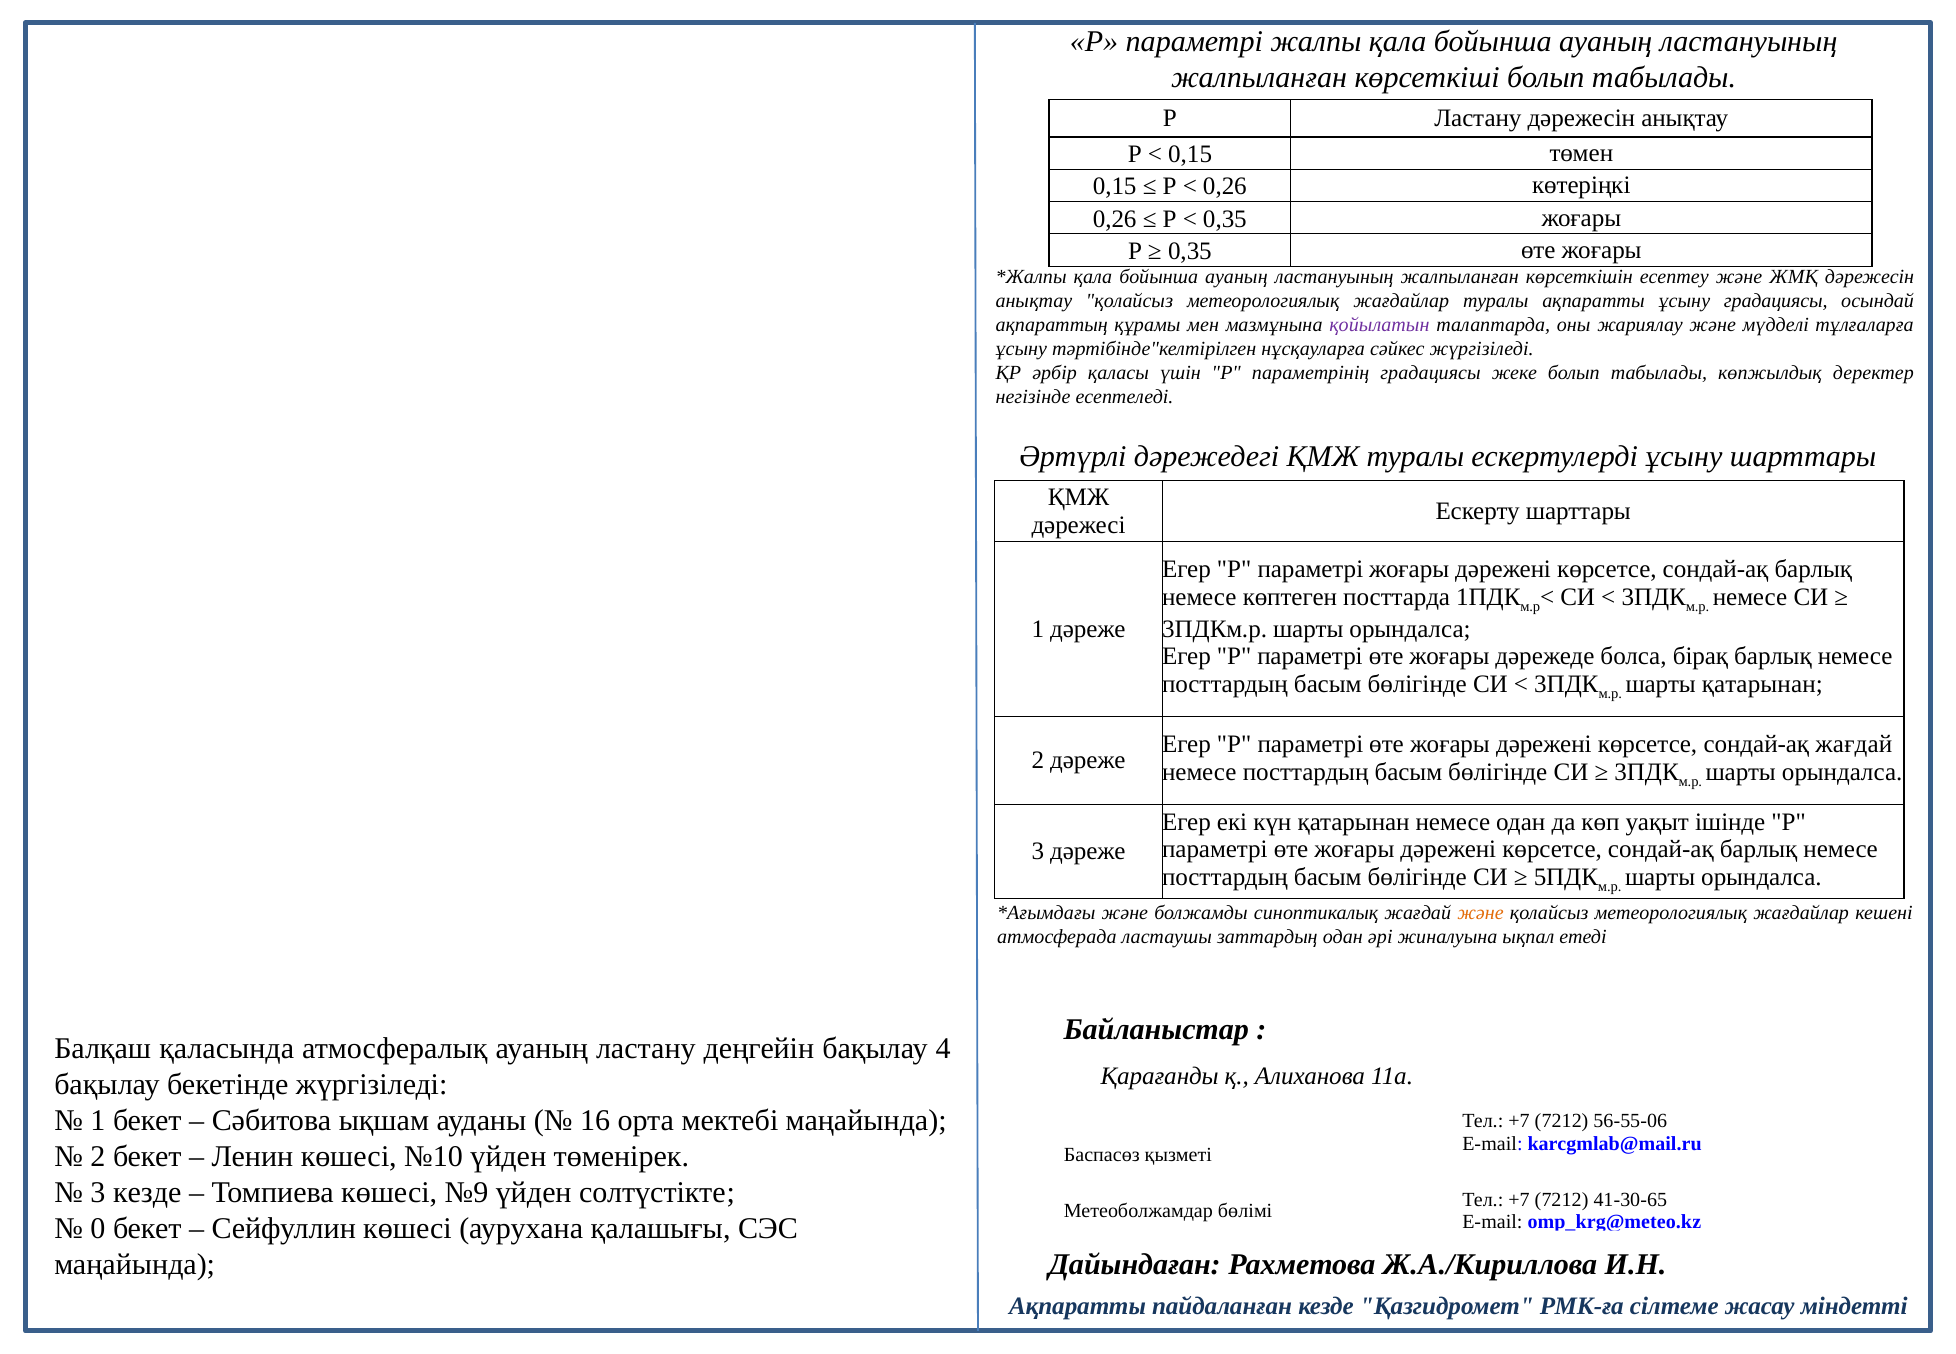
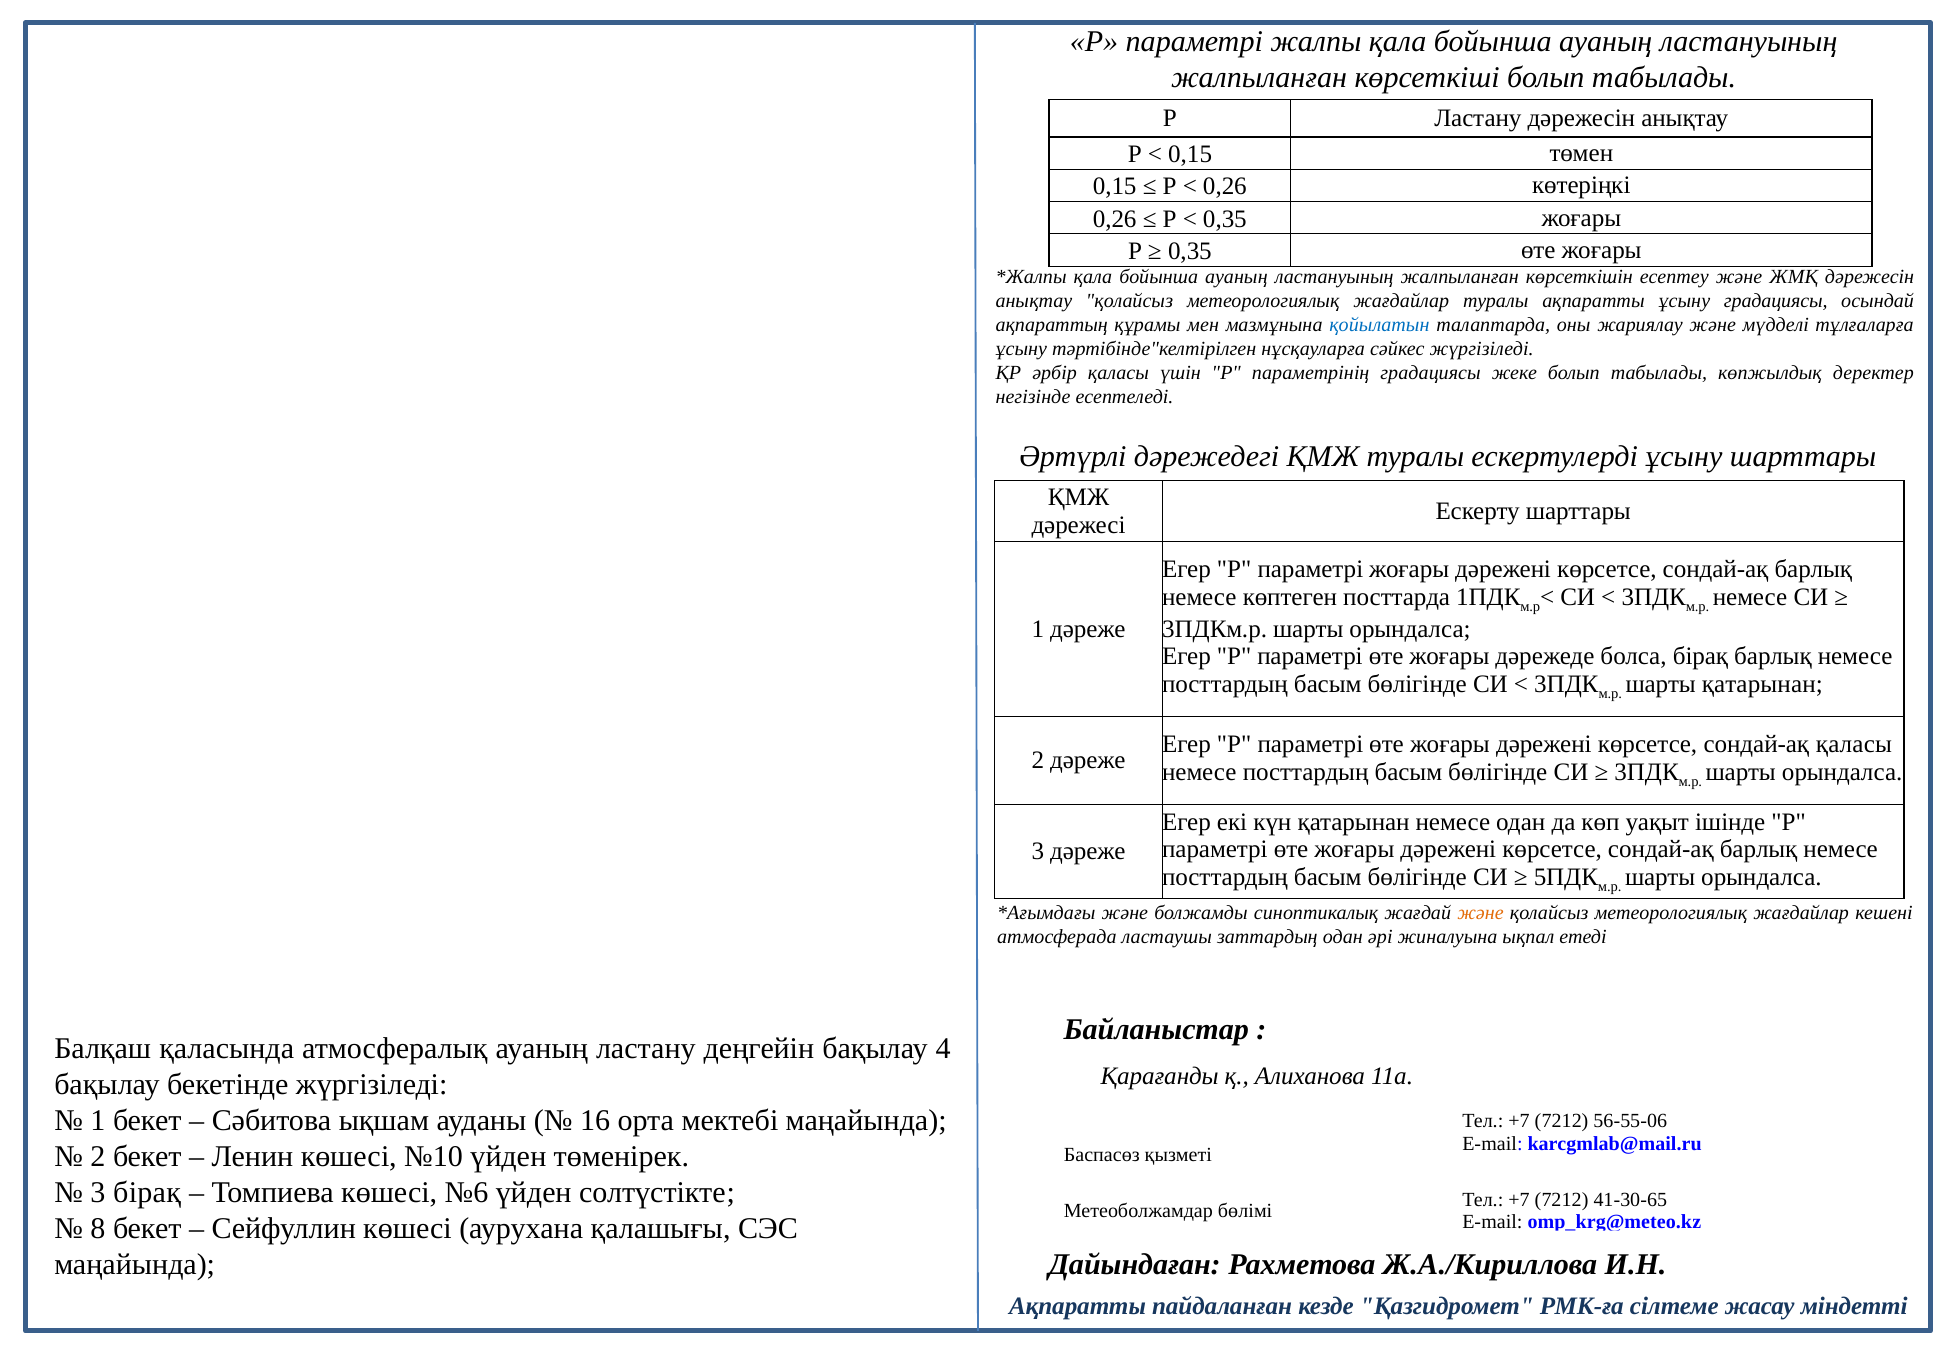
қойылатын colour: purple -> blue (1379, 325)
сондай-ақ жағдай: жағдай -> қаласы (1854, 745)
3 кезде: кезде -> бірақ (147, 1193)
№9: №9 -> №6 (466, 1193)
0: 0 -> 8 (98, 1229)
